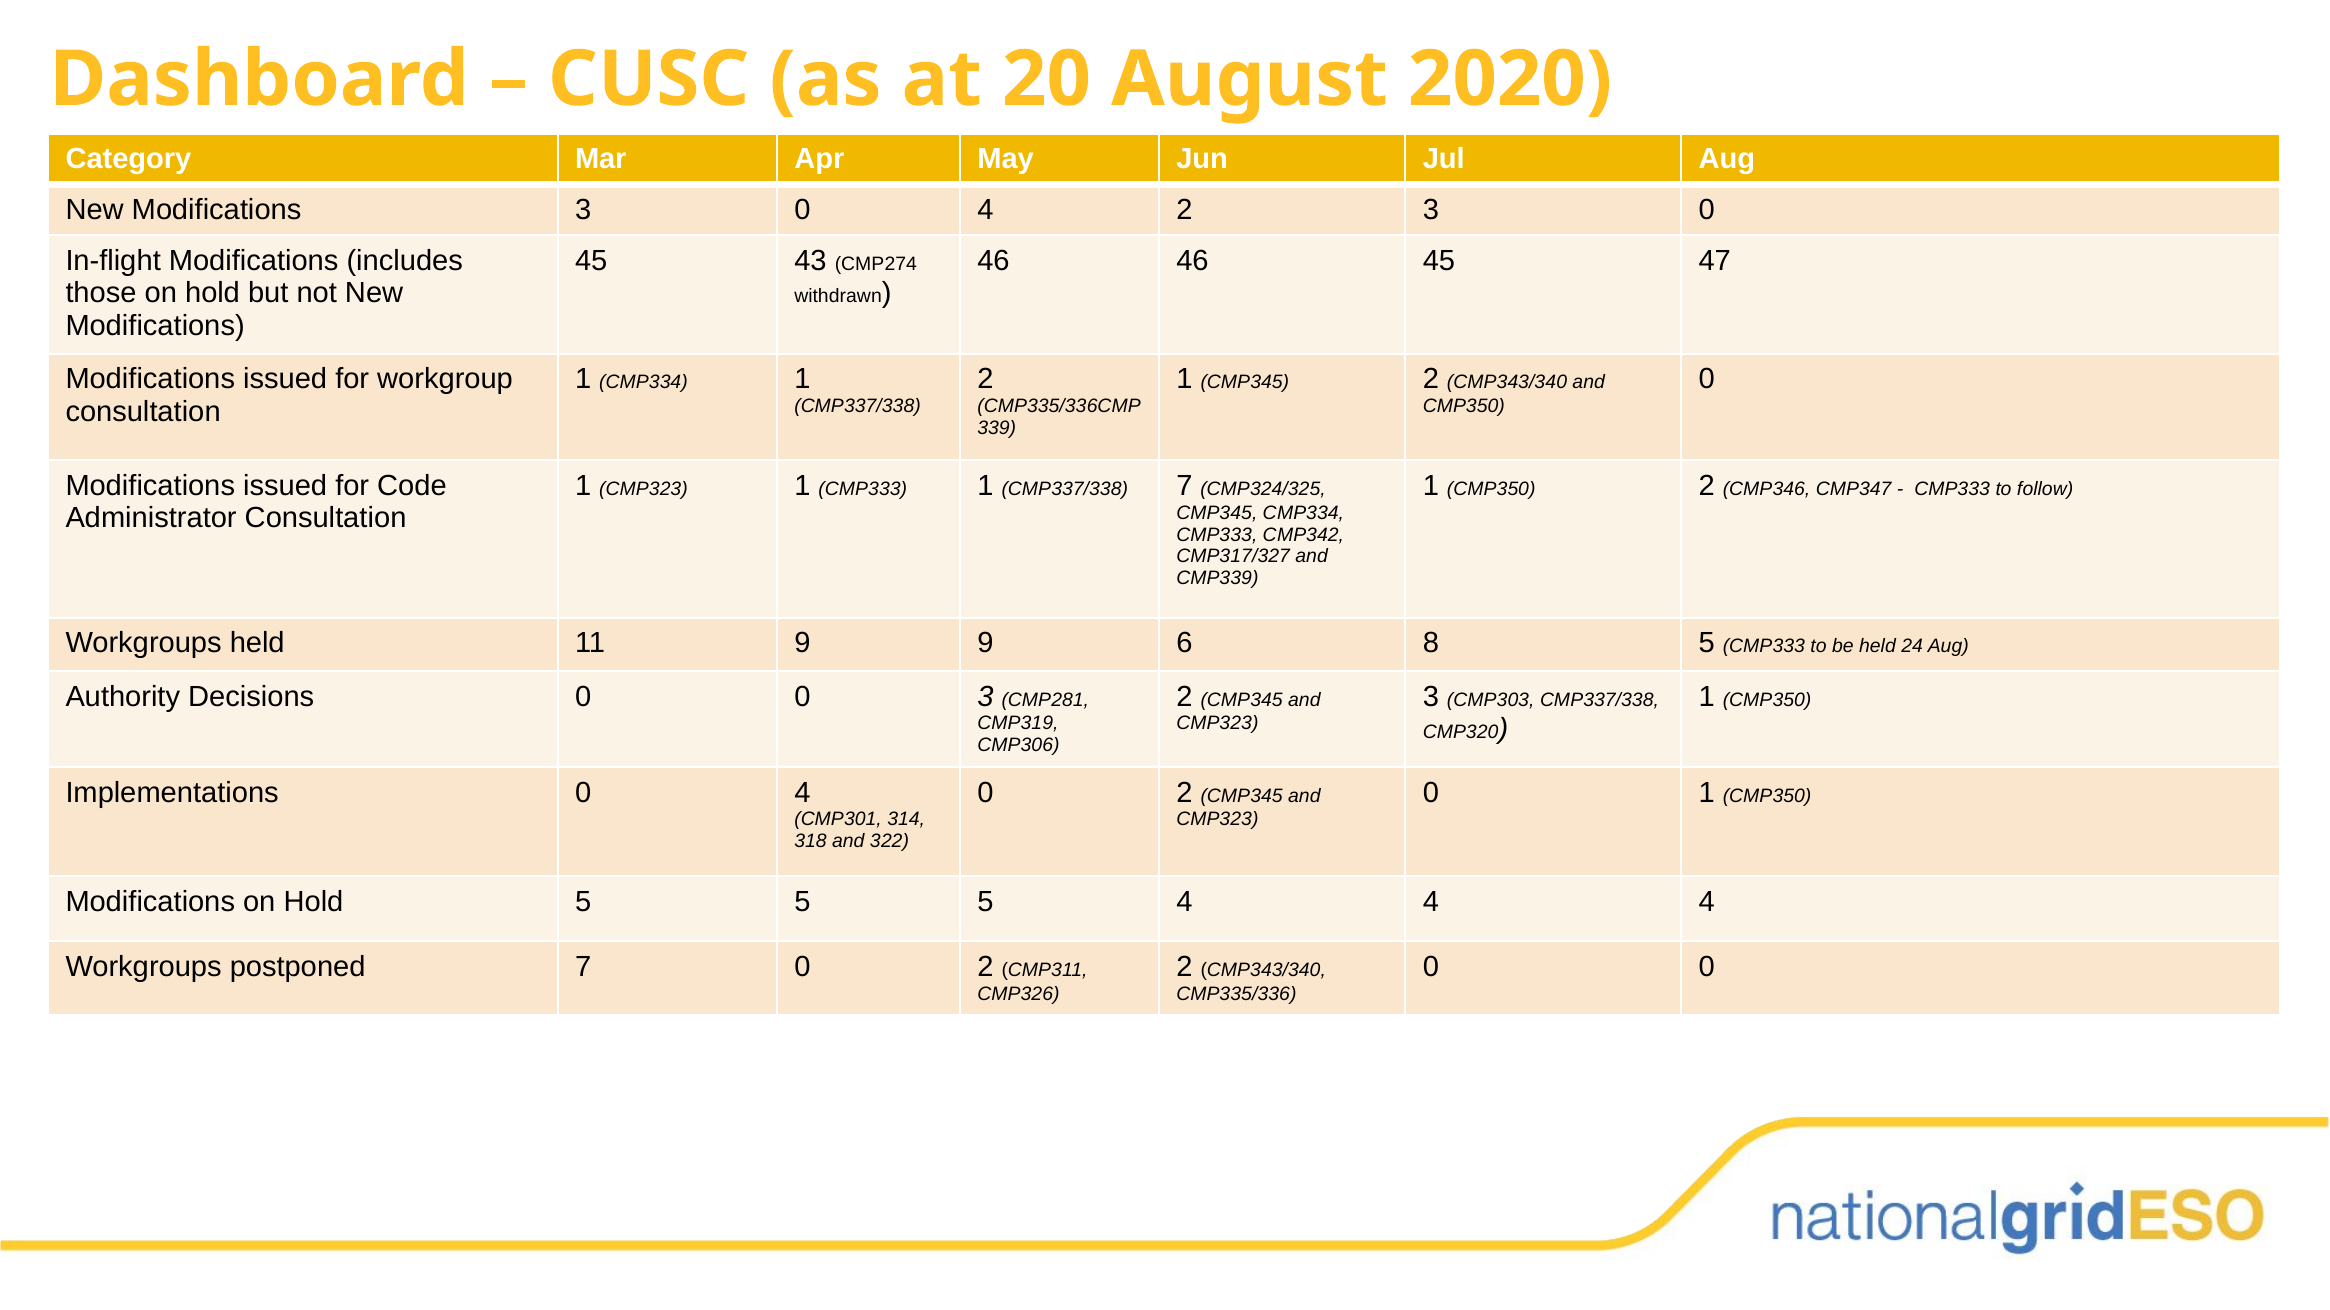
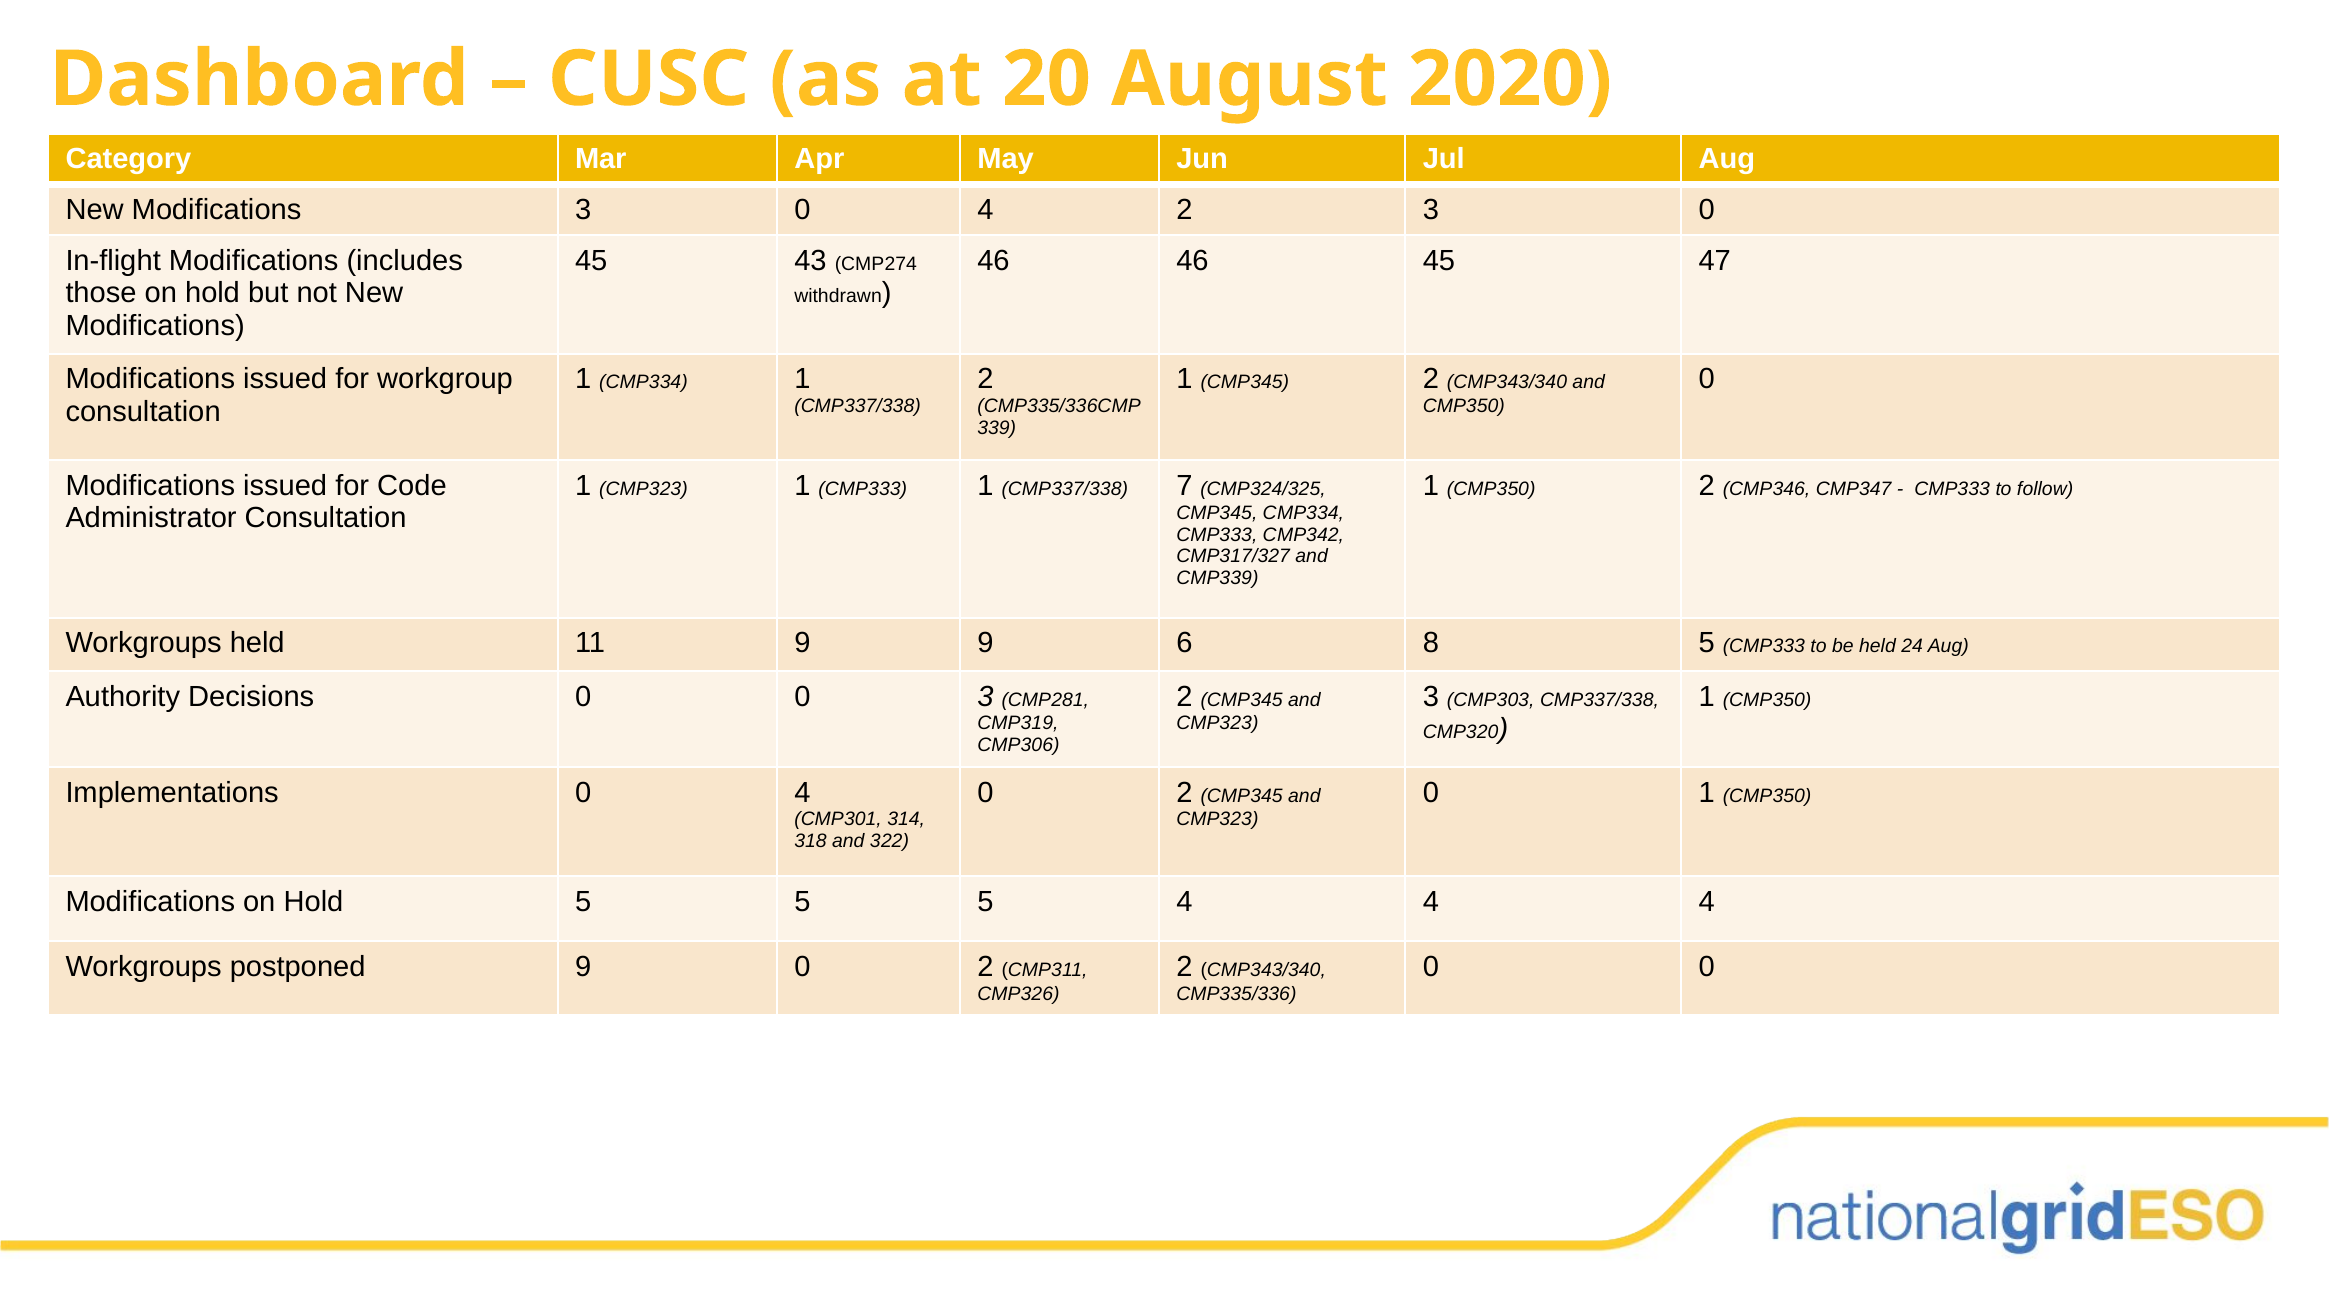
postponed 7: 7 -> 9 (583, 967)
